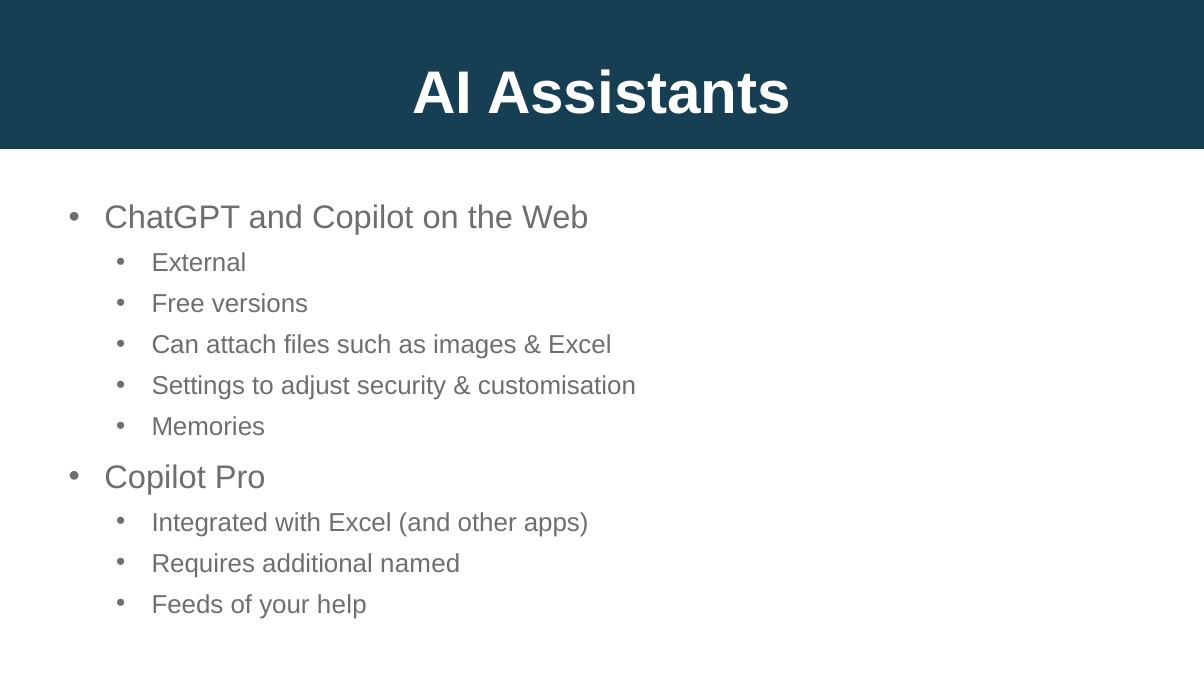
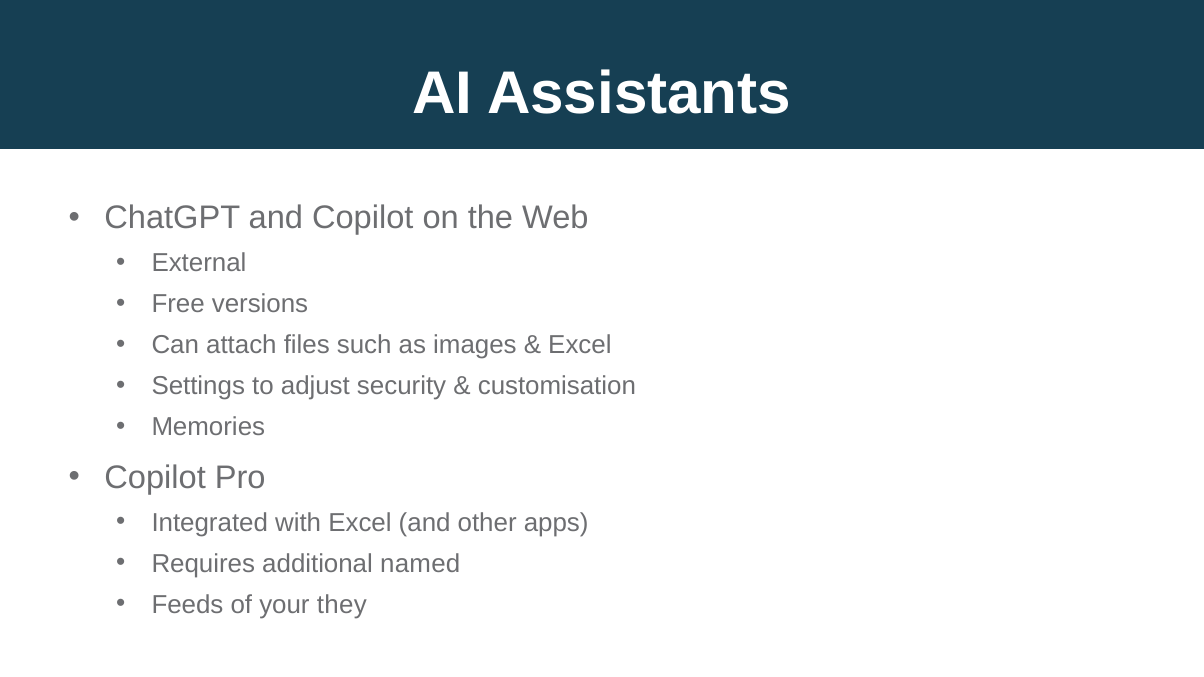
help: help -> they (342, 605)
